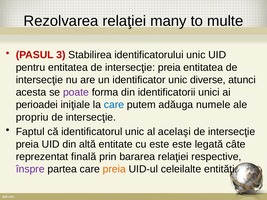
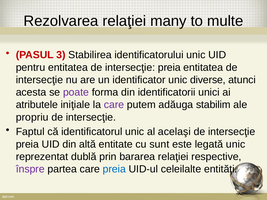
perioadei: perioadei -> atributele (37, 105)
care colour: blue -> purple (114, 105)
numele: numele -> stabilim (213, 105)
cu este: este -> sunt (159, 144)
legată câte: câte -> unic (236, 144)
finală: finală -> dublă (84, 157)
preia colour: orange -> blue (114, 169)
